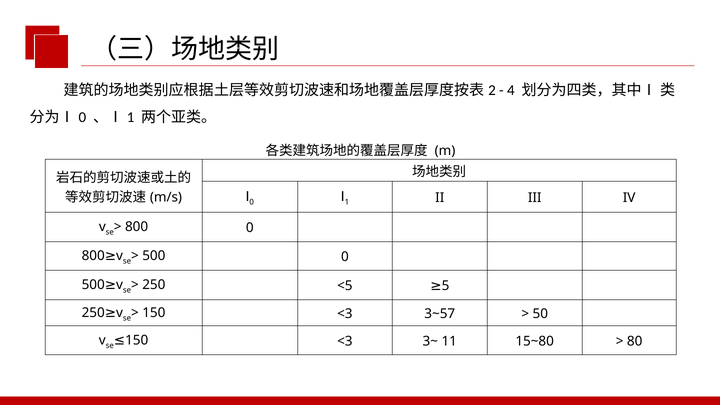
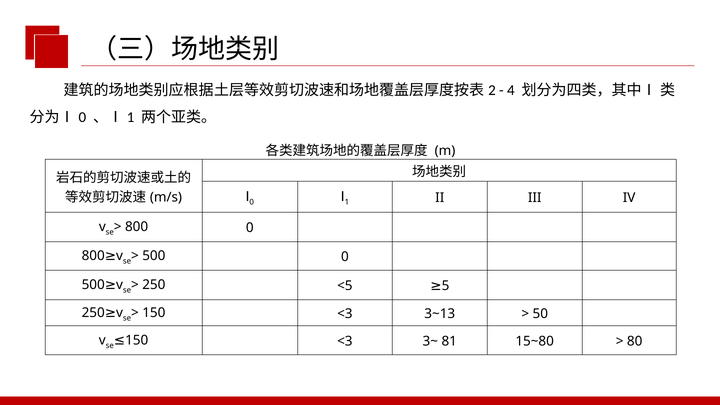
3~57: 3~57 -> 3~13 (440, 314)
11: 11 -> 81 (449, 341)
